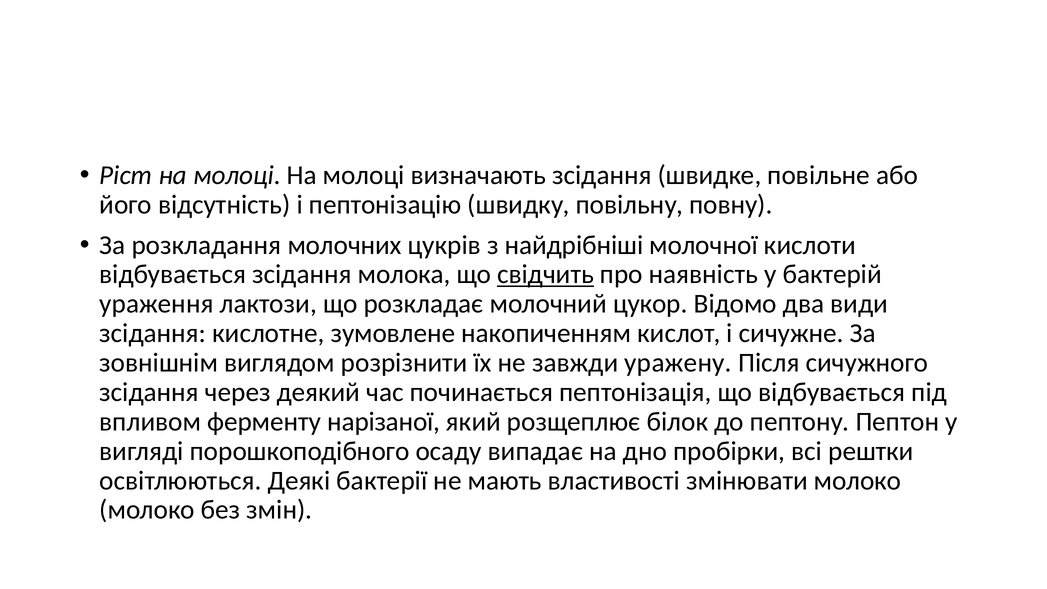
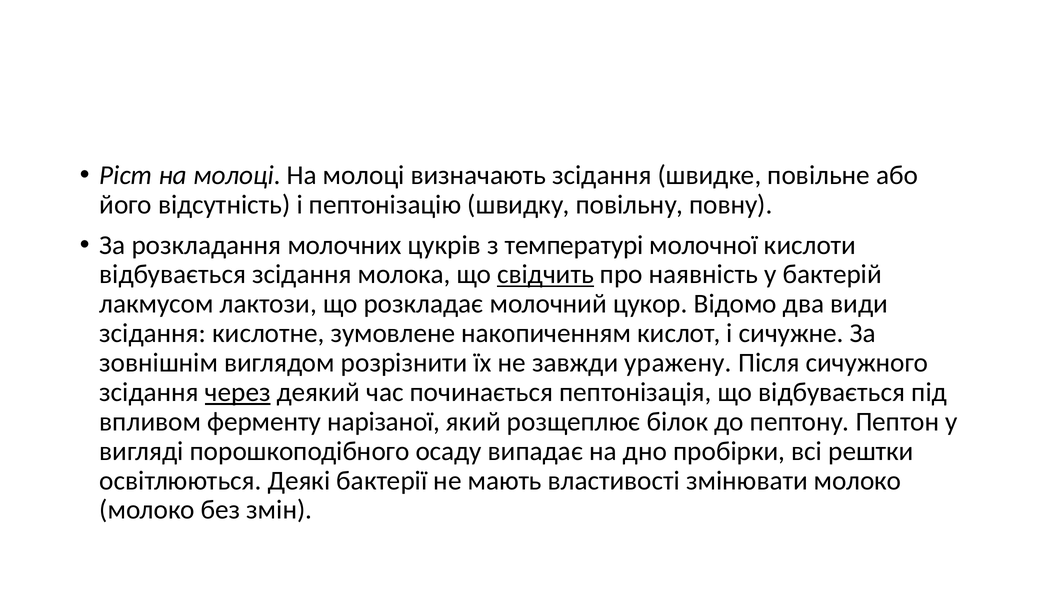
найдрібніші: найдрібніші -> температурі (574, 245)
ураження: ураження -> лакмусом (157, 304)
через underline: none -> present (238, 392)
